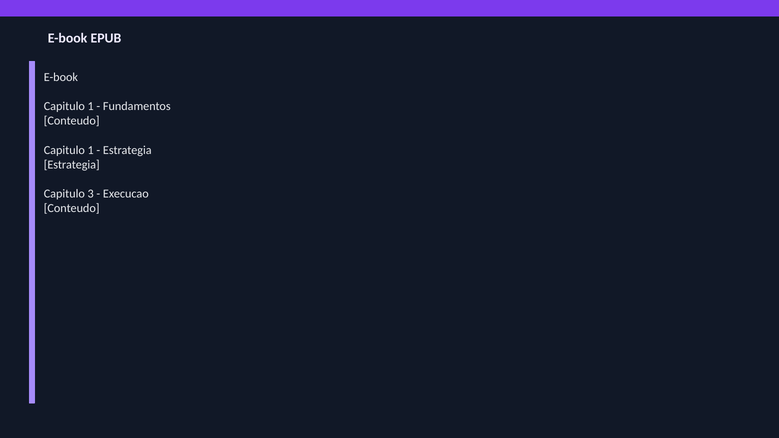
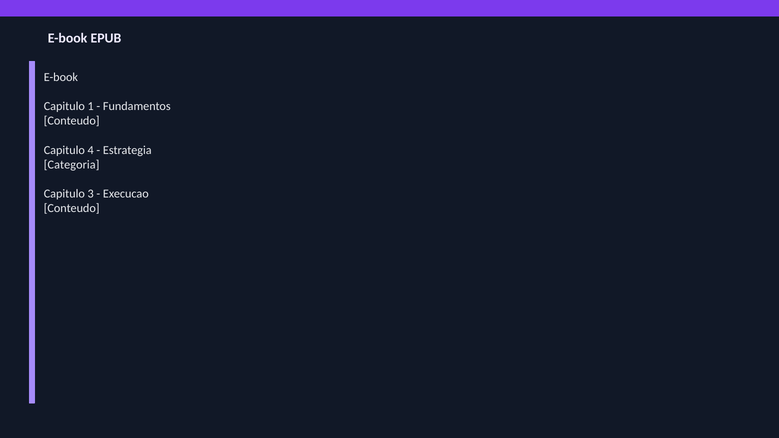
1: 1 -> 4 (91, 150)
Estrategia: Estrategia -> Categoria (72, 165)
